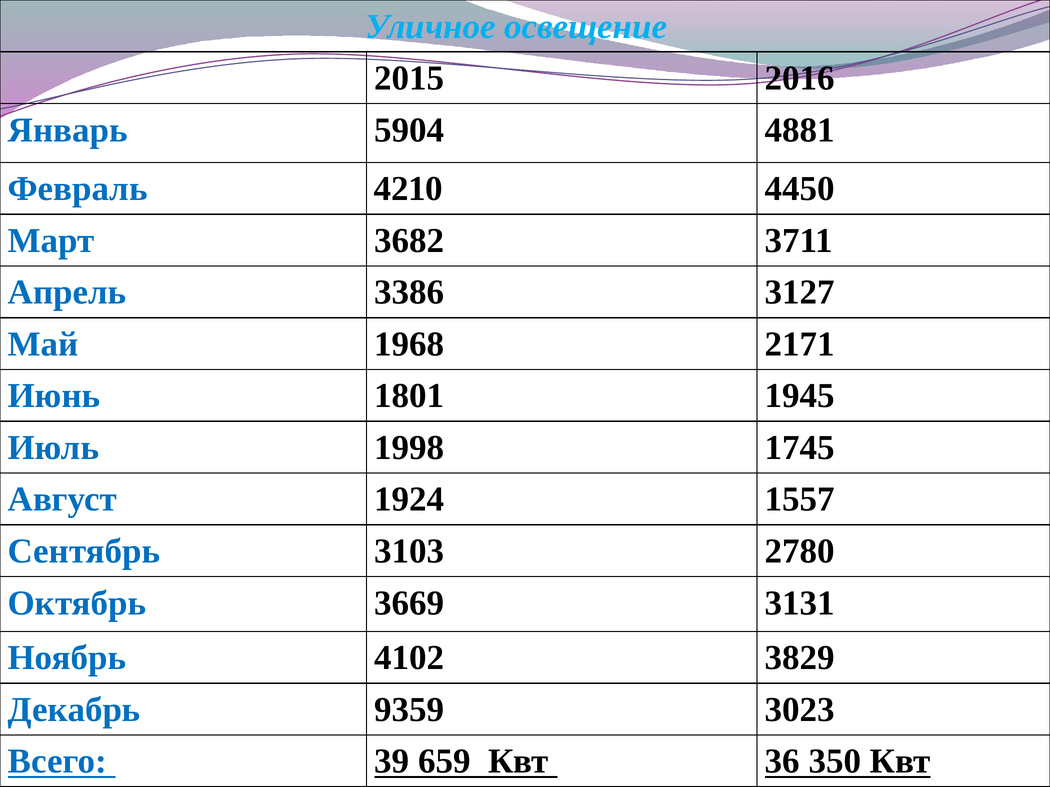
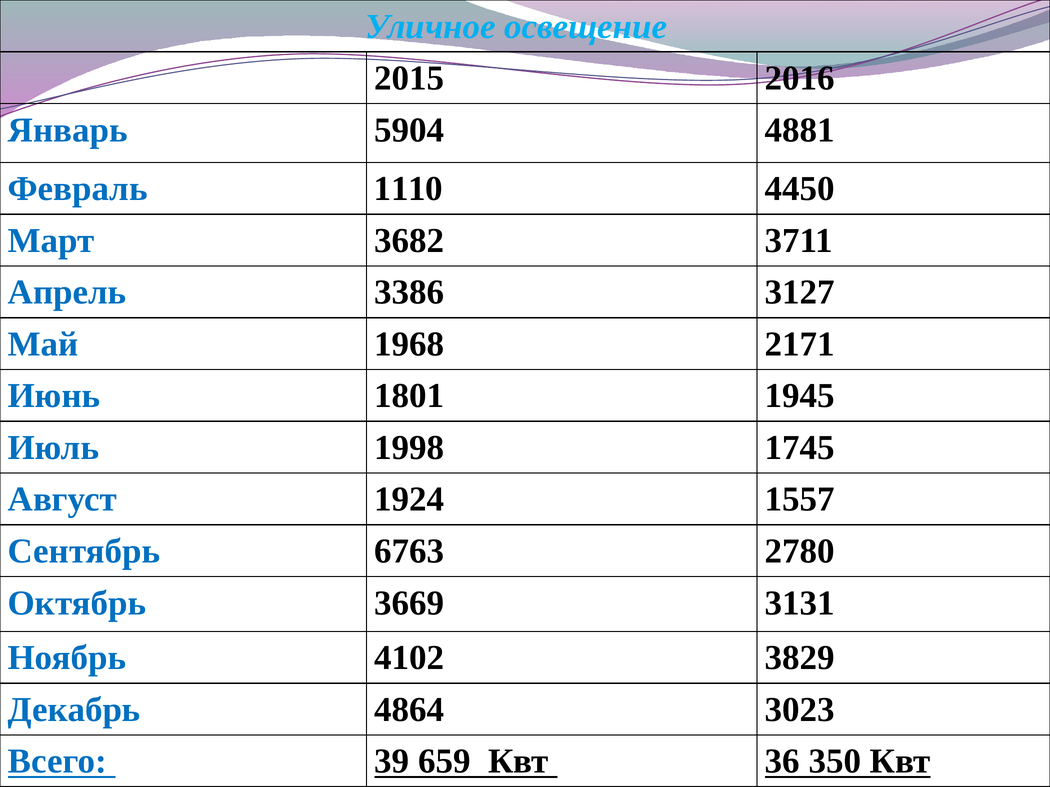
4210: 4210 -> 1110 (408, 189)
3103: 3103 -> 6763 (409, 552)
9359: 9359 -> 4864 (409, 710)
